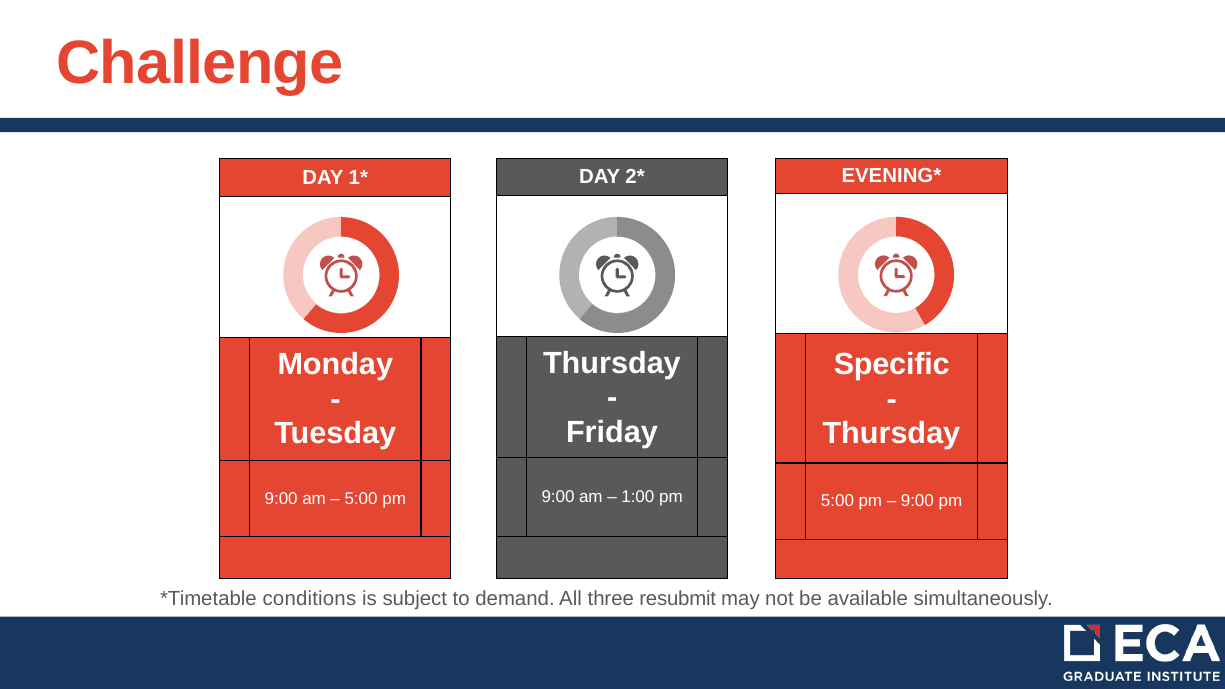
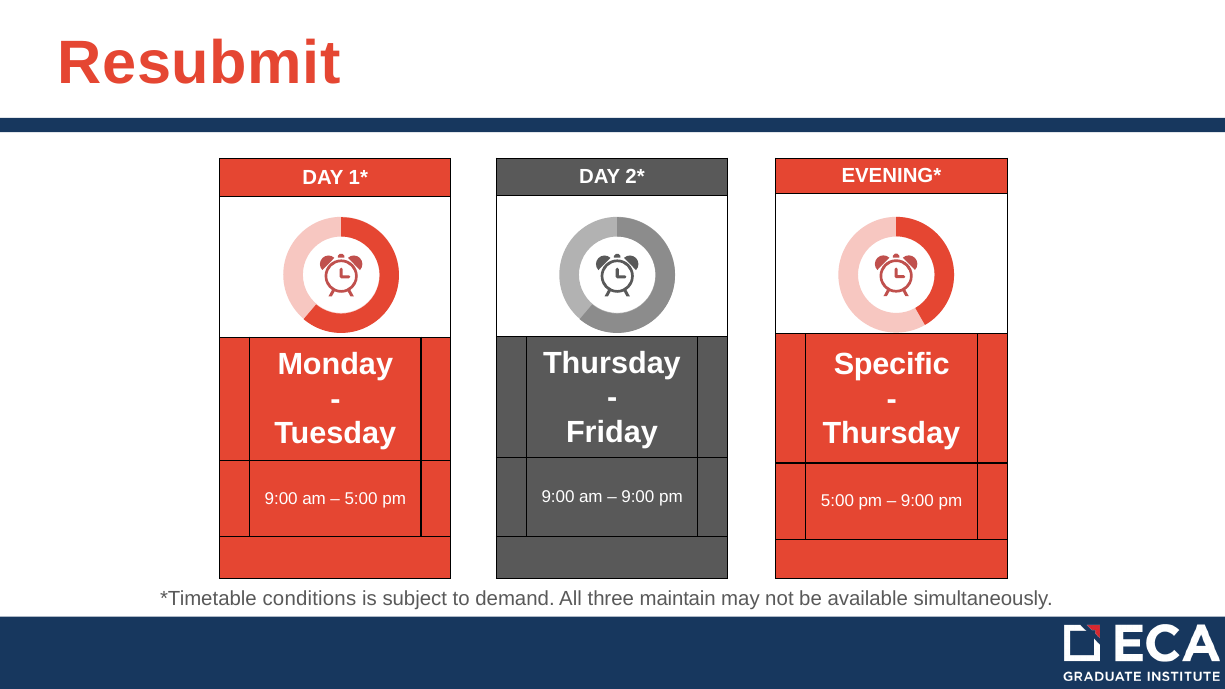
Challenge: Challenge -> Resubmit (199, 64)
1:00: 1:00 -> 9:00 (638, 497)
resubmit: resubmit -> maintain (678, 599)
